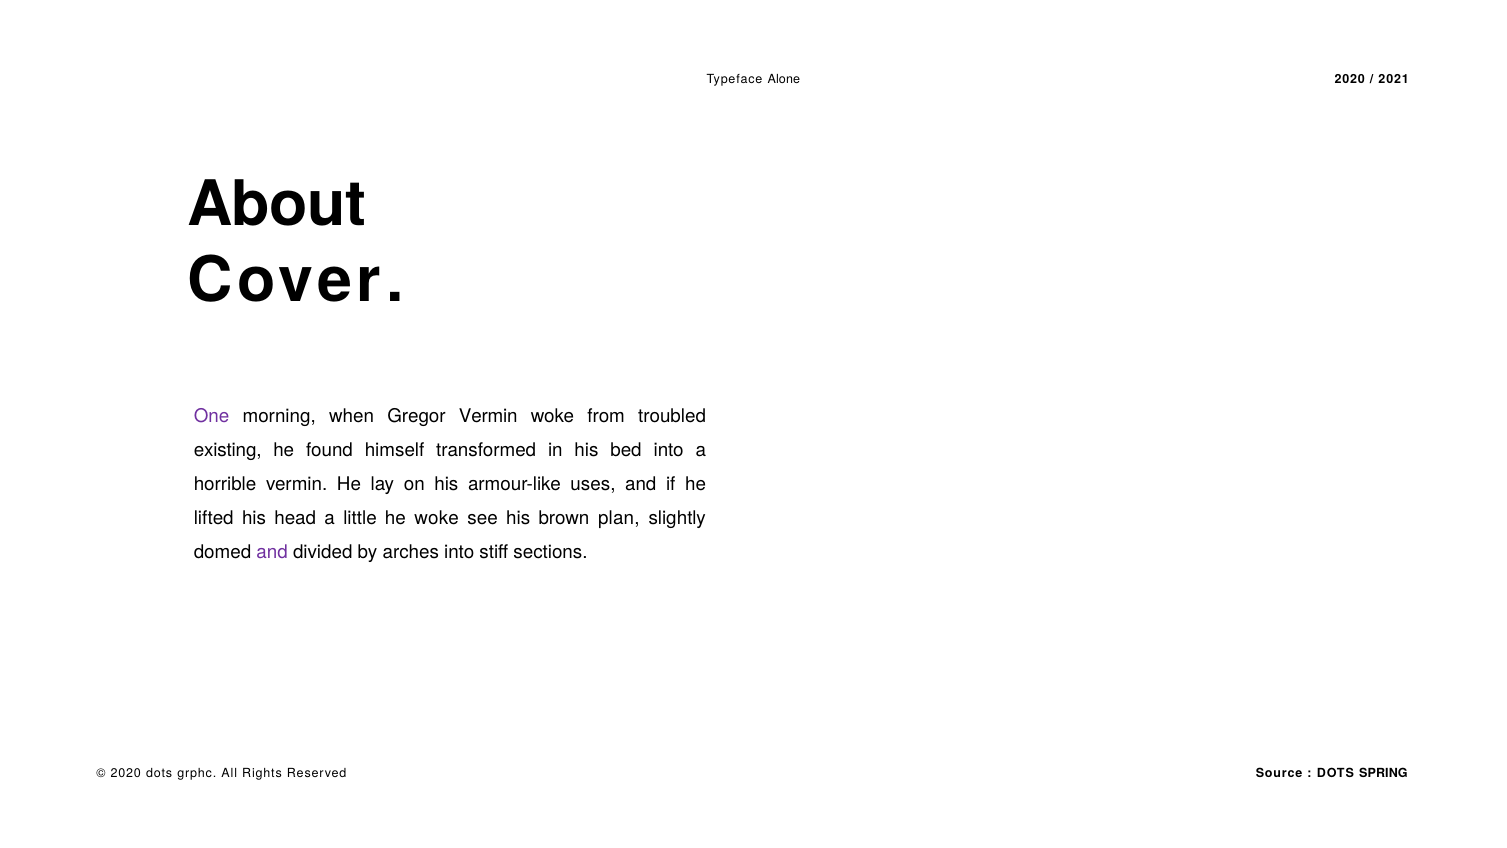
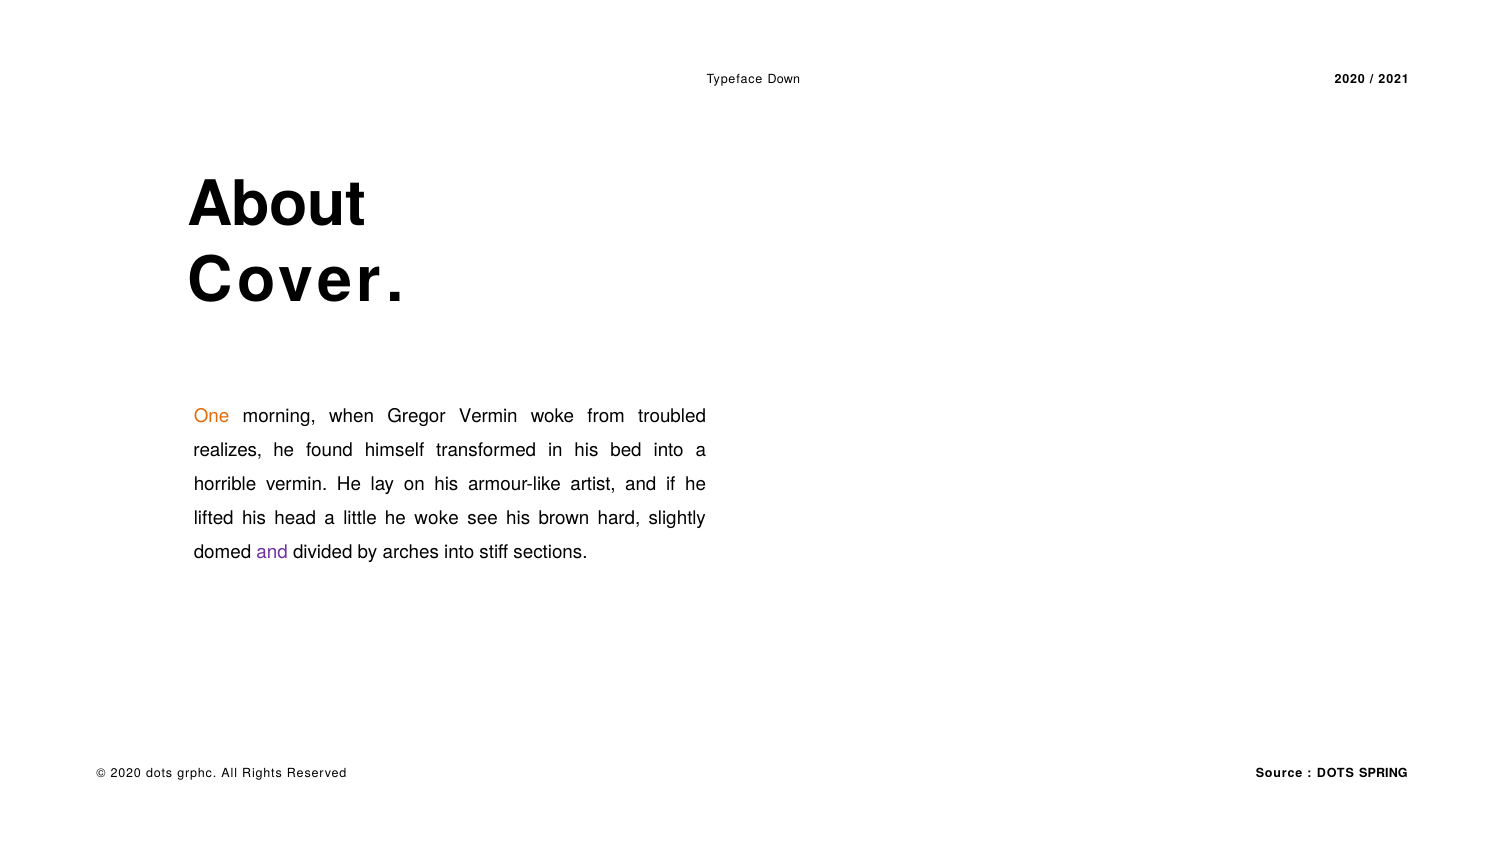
Alone: Alone -> Down (784, 79)
One colour: purple -> orange (212, 416)
existing: existing -> realizes (228, 450)
uses: uses -> artist (593, 484)
plan: plan -> hard (619, 518)
